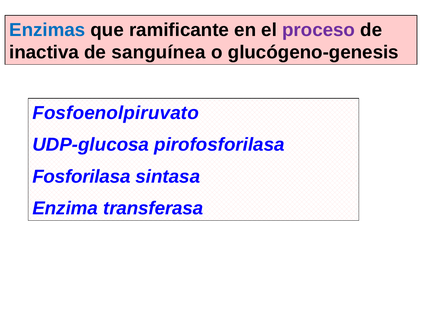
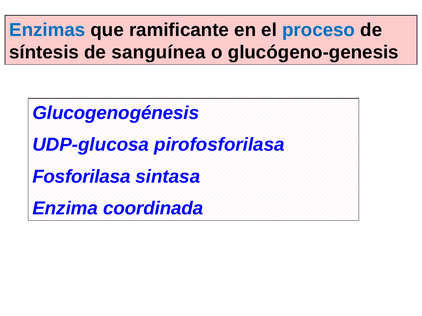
proceso colour: purple -> blue (319, 30)
inactiva: inactiva -> síntesis (44, 53)
Fosfoenolpiruvato: Fosfoenolpiruvato -> Glucogenogénesis (116, 113)
transferasa: transferasa -> coordinada (153, 209)
